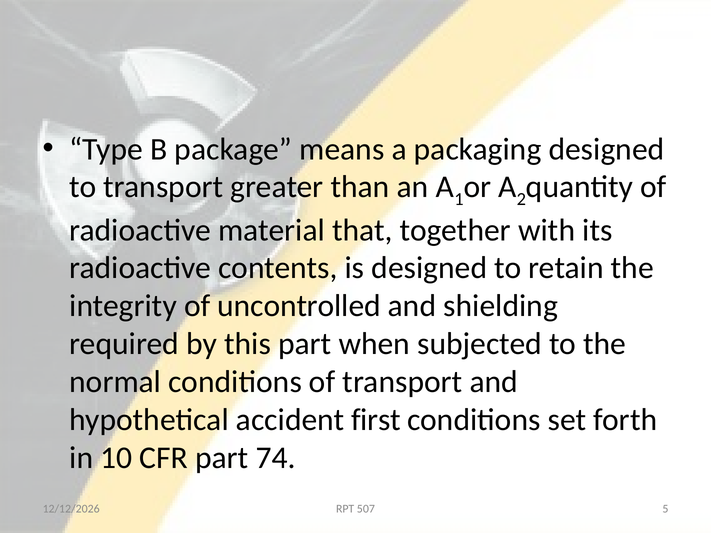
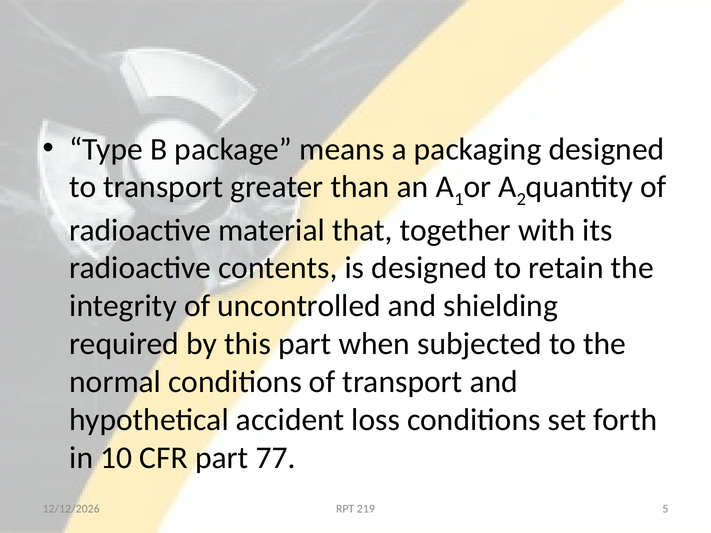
first: first -> loss (376, 420)
74: 74 -> 77 (276, 458)
507: 507 -> 219 (366, 509)
